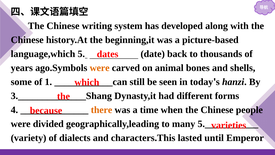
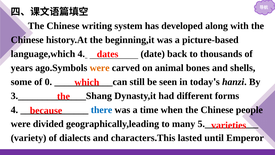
language,which 5: 5 -> 4 (81, 54)
1: 1 -> 0 (48, 82)
there colour: orange -> blue (102, 110)
